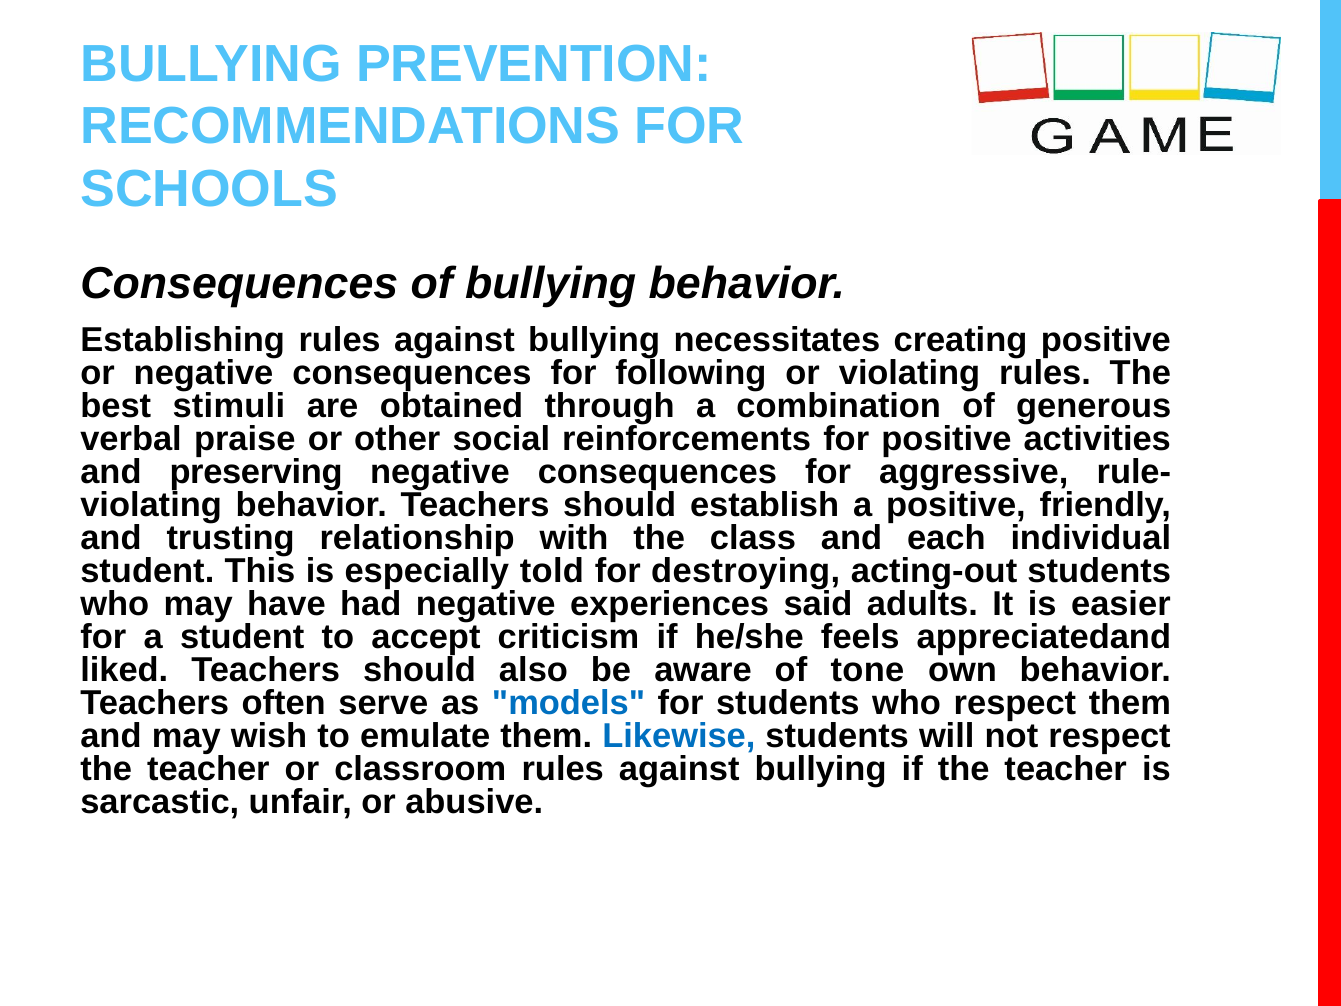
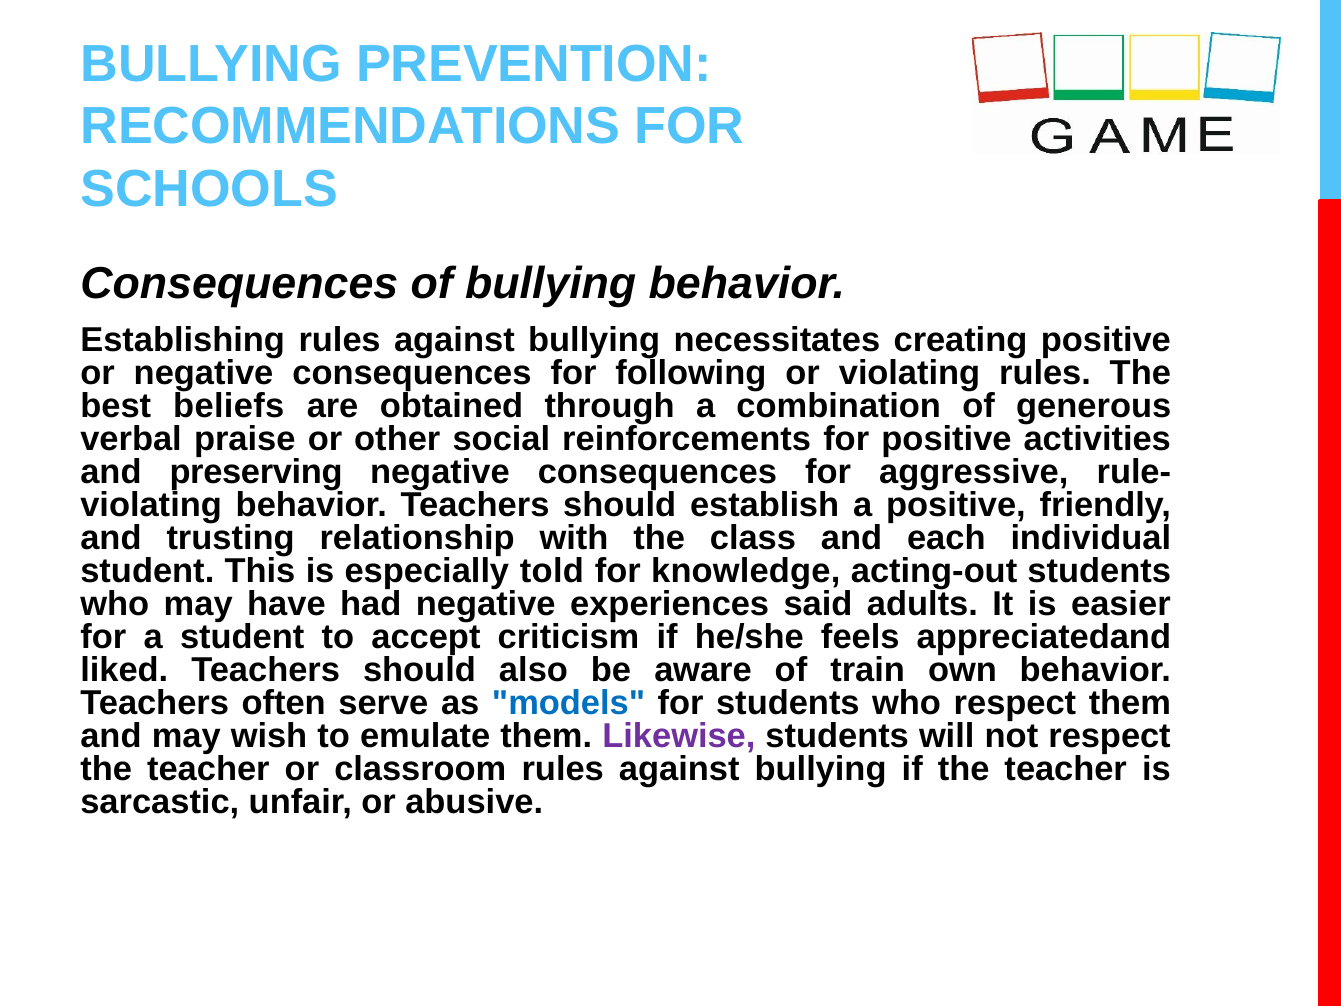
stimuli: stimuli -> beliefs (229, 406)
destroying: destroying -> knowledge (746, 571)
tone: tone -> train (868, 670)
Likewise colour: blue -> purple (679, 736)
